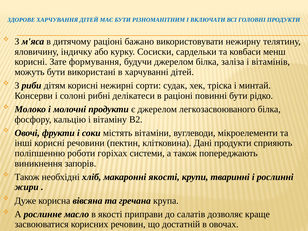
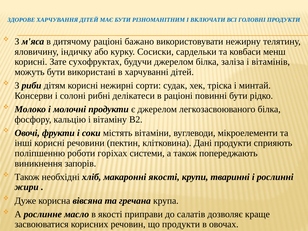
формування: формування -> сухофруктах (95, 62)
що достатній: достатній -> продукти (181, 224)
